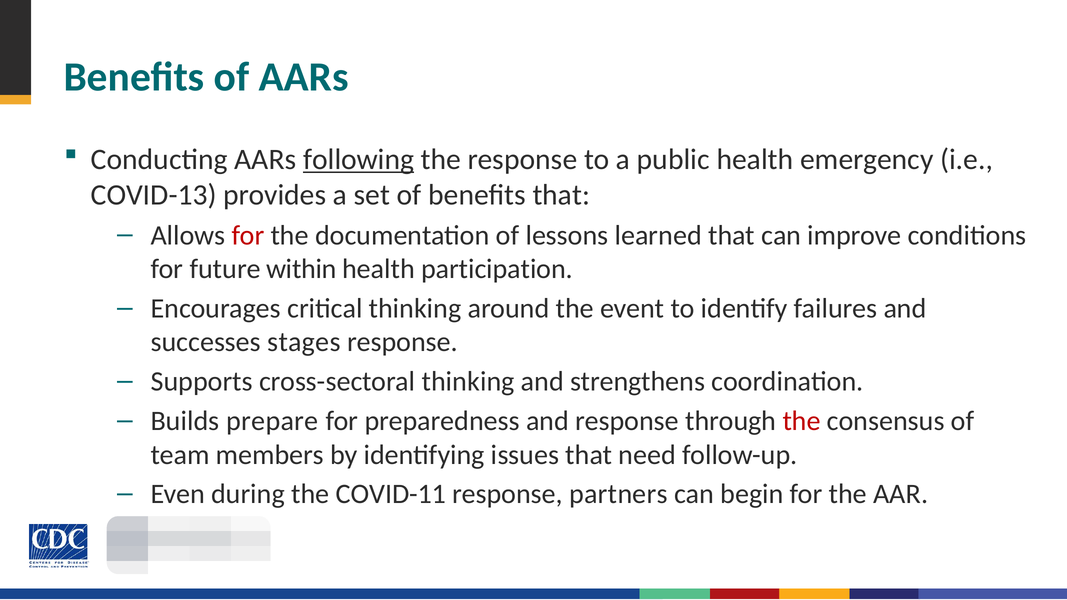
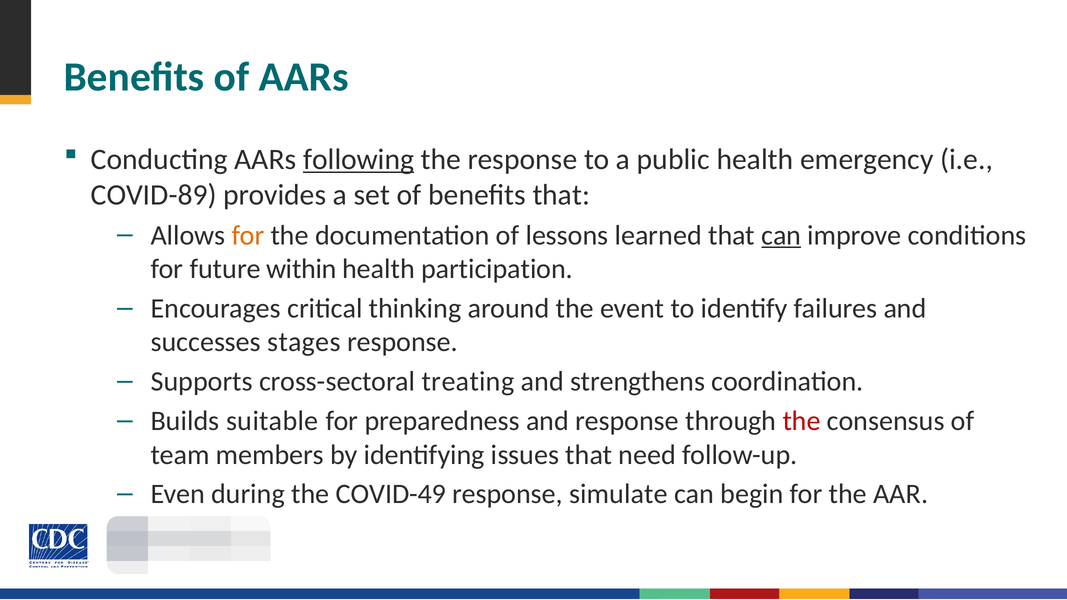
COVID-13: COVID-13 -> COVID-89 (154, 195)
for colour: red -> orange (248, 235)
can underline: none -> present (781, 235)
cross-sectoral thinking: thinking -> treating (468, 382)
prepare: prepare -> suitable (272, 421)
COVID-11: COVID-11 -> COVID-49 (391, 494)
partners: partners -> simulate (619, 494)
